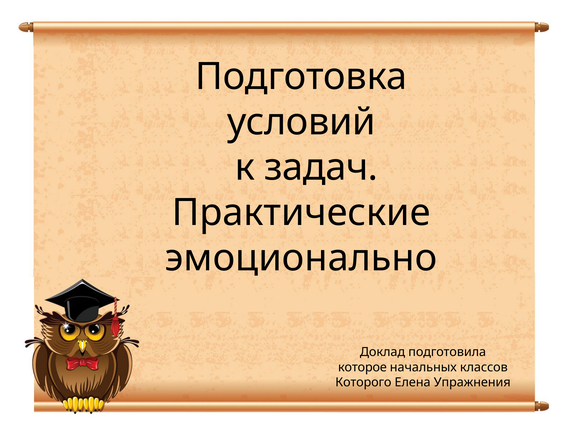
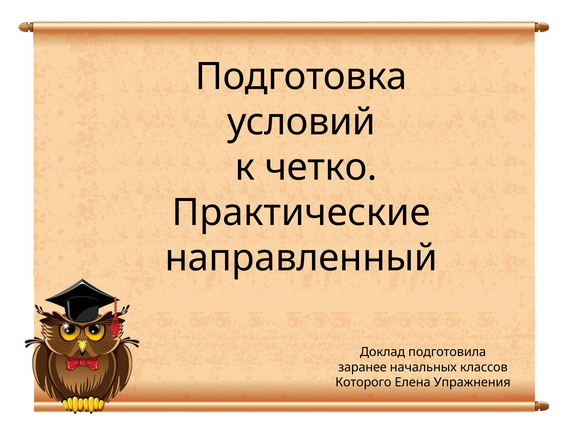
задач: задач -> четко (321, 168)
эмоционально: эмоционально -> направленный (301, 258)
которое: которое -> заранее (362, 367)
